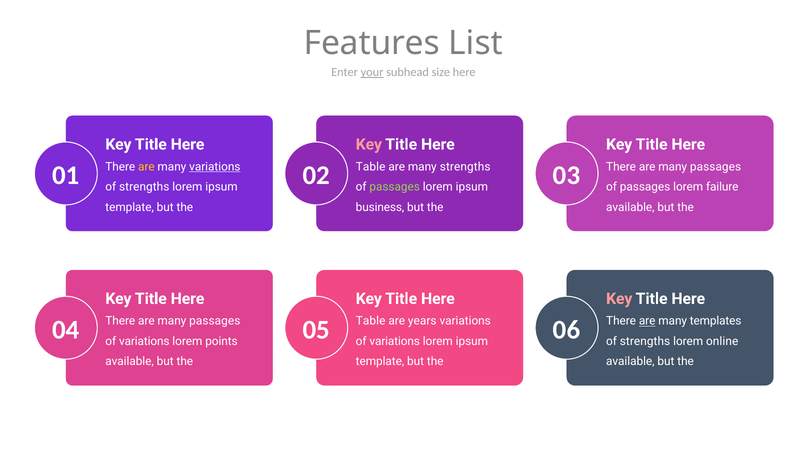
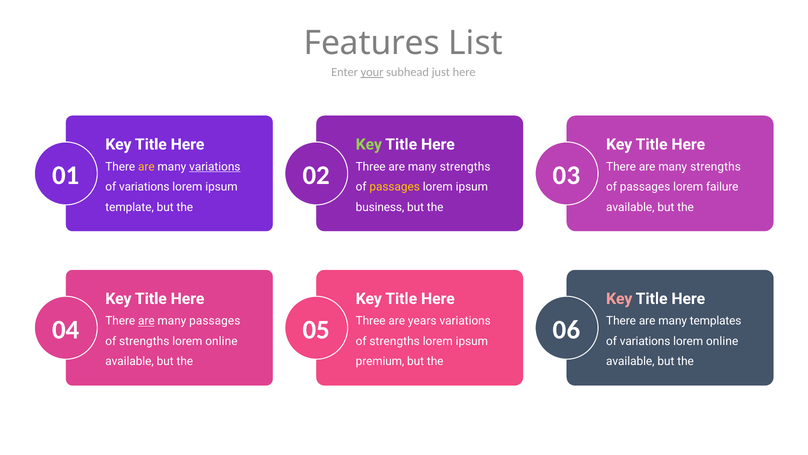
size: size -> just (441, 72)
Key colour: pink -> light green (369, 144)
Table: Table -> Three (371, 167)
passages: passages -> strengths (716, 167)
strengths: strengths -> variations (144, 187)
passages colour: light green -> yellow (395, 187)
are underline: none -> present (146, 321)
Table: Table -> Three (371, 321)
are underline: present -> none (647, 321)
variations: variations -> strengths (144, 341)
points: points -> online (221, 341)
variations: variations -> strengths (395, 341)
strengths: strengths -> variations (645, 341)
template: template -> premium (380, 361)
